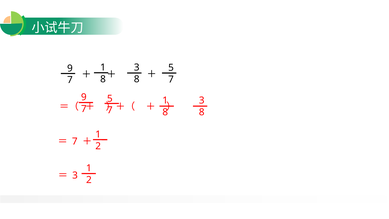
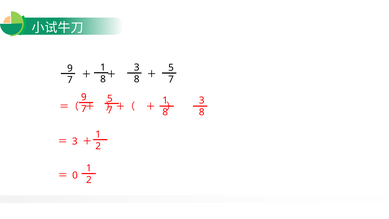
7: 7 -> 3 (75, 141)
3: 3 -> 0 (75, 175)
